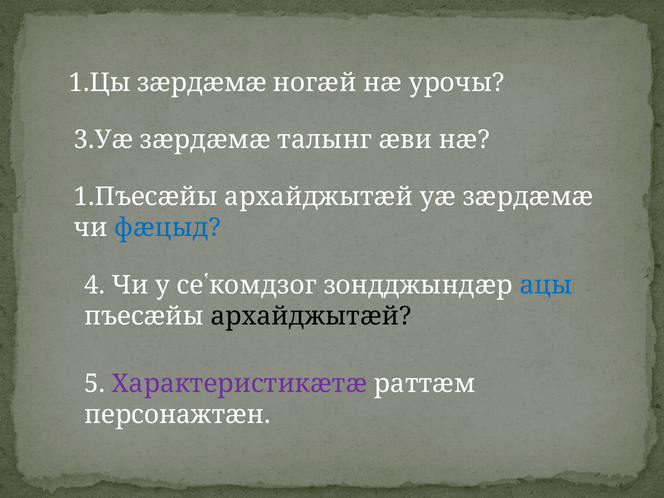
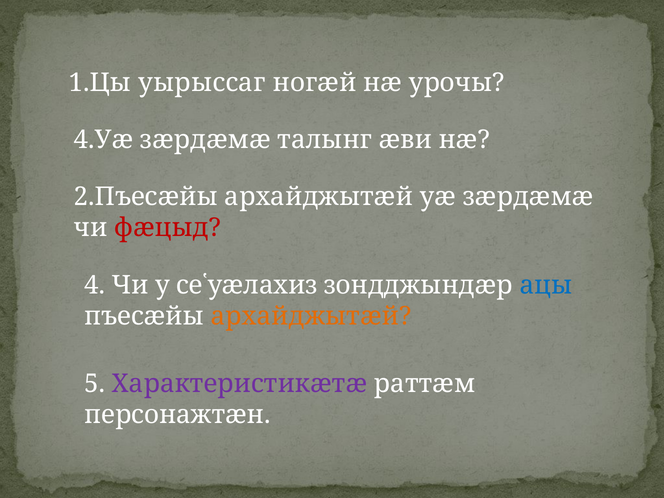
1.Цы зӕрдӕмӕ: зӕрдӕмӕ -> уырыссаг (202, 83)
3.Уӕ: 3.Уӕ -> 4.Уӕ (104, 140)
1.Пъесӕйы: 1.Пъесӕйы -> 2.Пъесӕйы (146, 197)
фӕцыд colour: blue -> red (168, 228)
се῾комдзог: се῾комдзог -> се῾уӕлахиз (247, 285)
архайджытӕй colour: black -> orange (311, 316)
